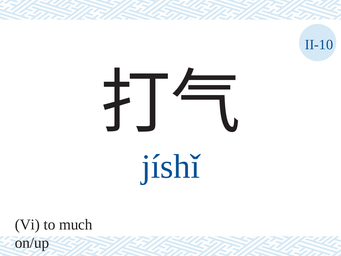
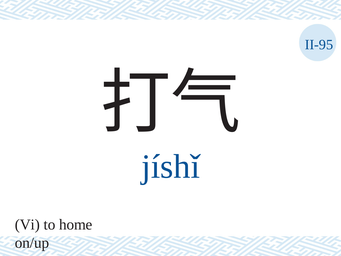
II-10: II-10 -> II-95 (319, 45)
much: much -> home (76, 224)
